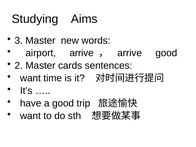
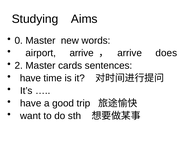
3: 3 -> 0 (19, 40)
arrive good: good -> does (166, 53)
want: want -> have (30, 78)
